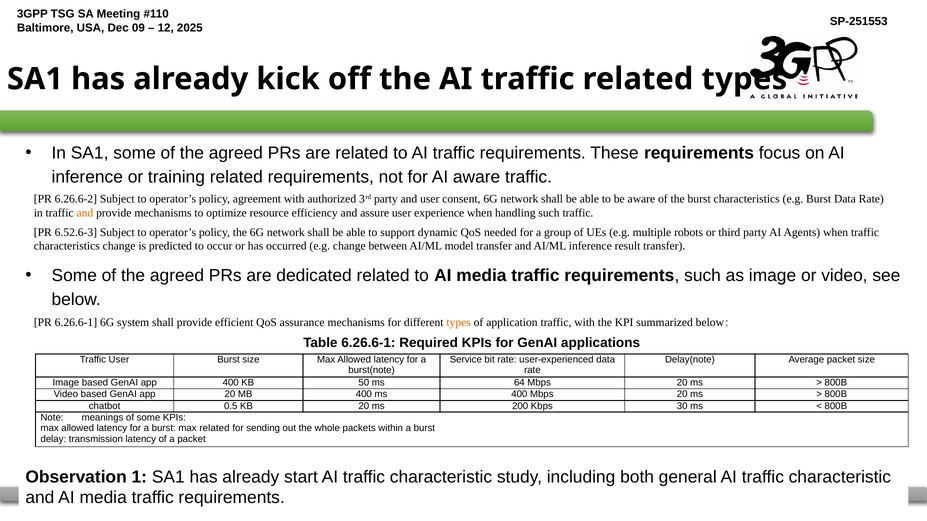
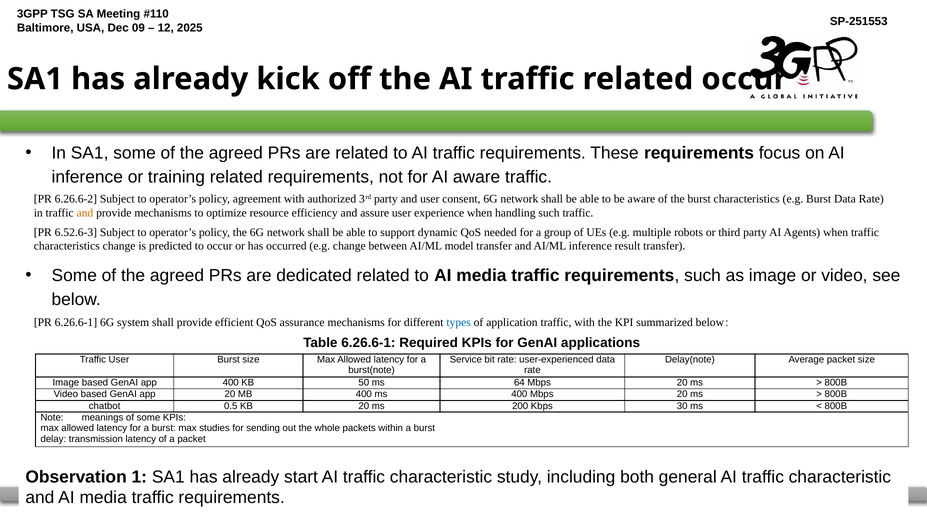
related types: types -> occur (744, 79)
types colour: orange -> blue (459, 323)
max related: related -> studies (215, 429)
